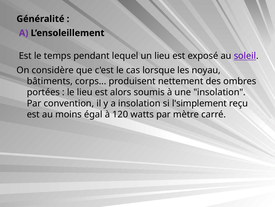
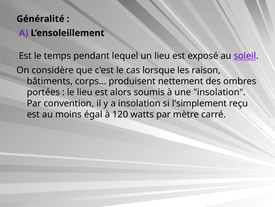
noyau: noyau -> raison (206, 70)
